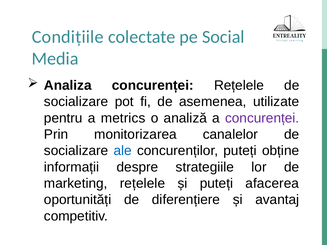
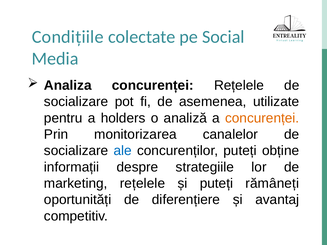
metrics: metrics -> holders (123, 118)
concurenței colour: purple -> orange (262, 118)
afacerea: afacerea -> rămâneți (272, 184)
